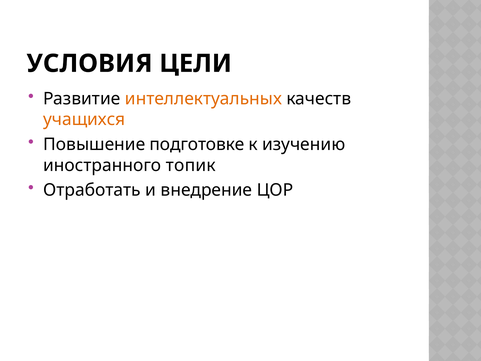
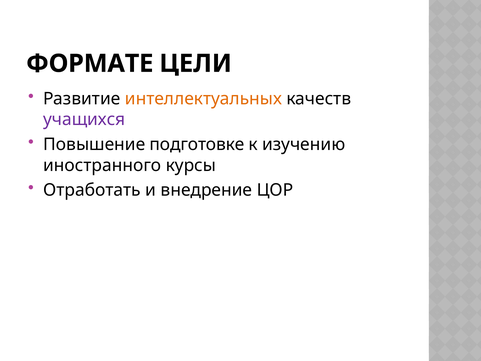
УСЛОВИЯ: УСЛОВИЯ -> ФОРМАТЕ (90, 63)
учащихся colour: orange -> purple (84, 119)
топик: топик -> курсы (191, 165)
